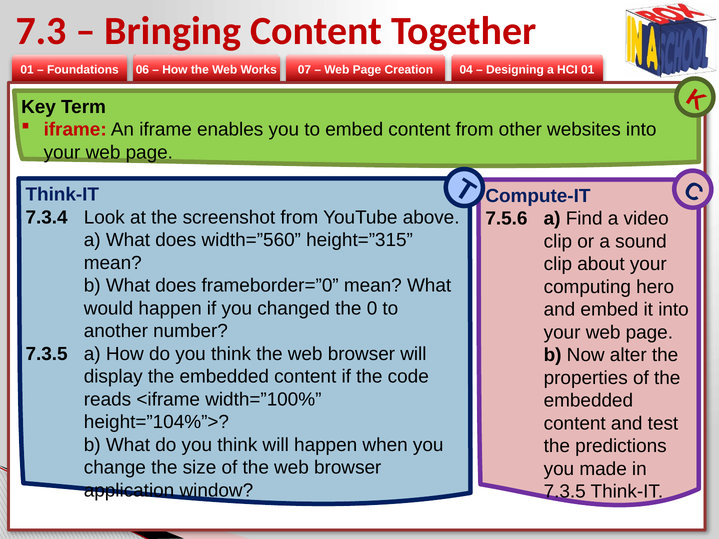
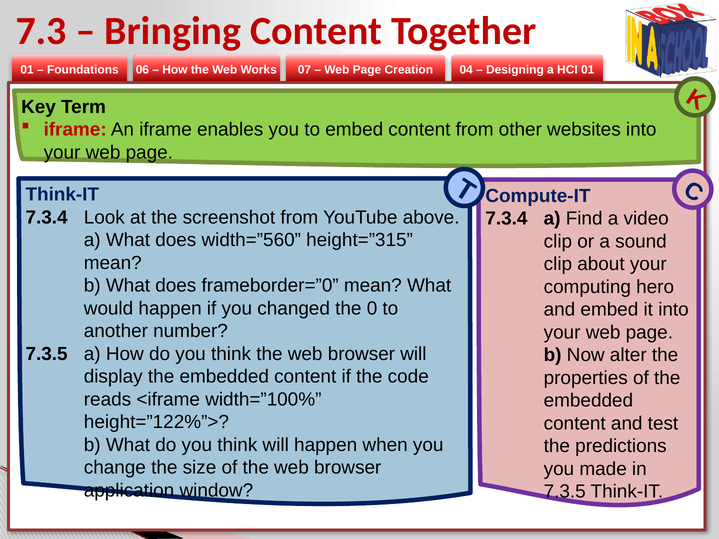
7.5.6: 7.5.6 -> 7.3.4 (506, 219)
height=”104%”>: height=”104%”> -> height=”122%”> (156, 422)
